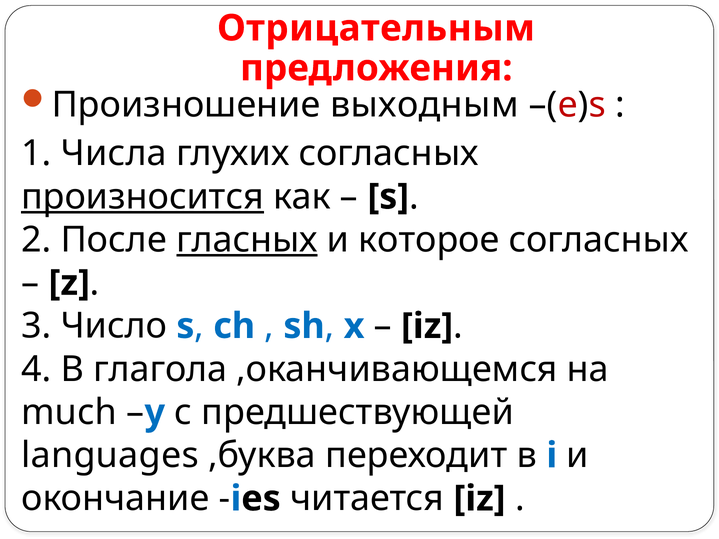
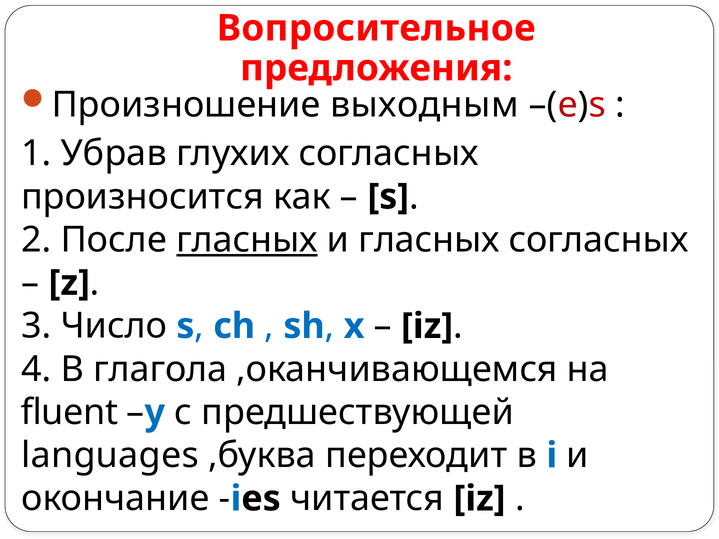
Отрицательным: Отрицательным -> Вопросительное (376, 28)
Числа: Числа -> Убрав (114, 154)
произносится underline: present -> none (143, 197)
и которое: которое -> гласных (429, 240)
much: much -> fluent (69, 413)
